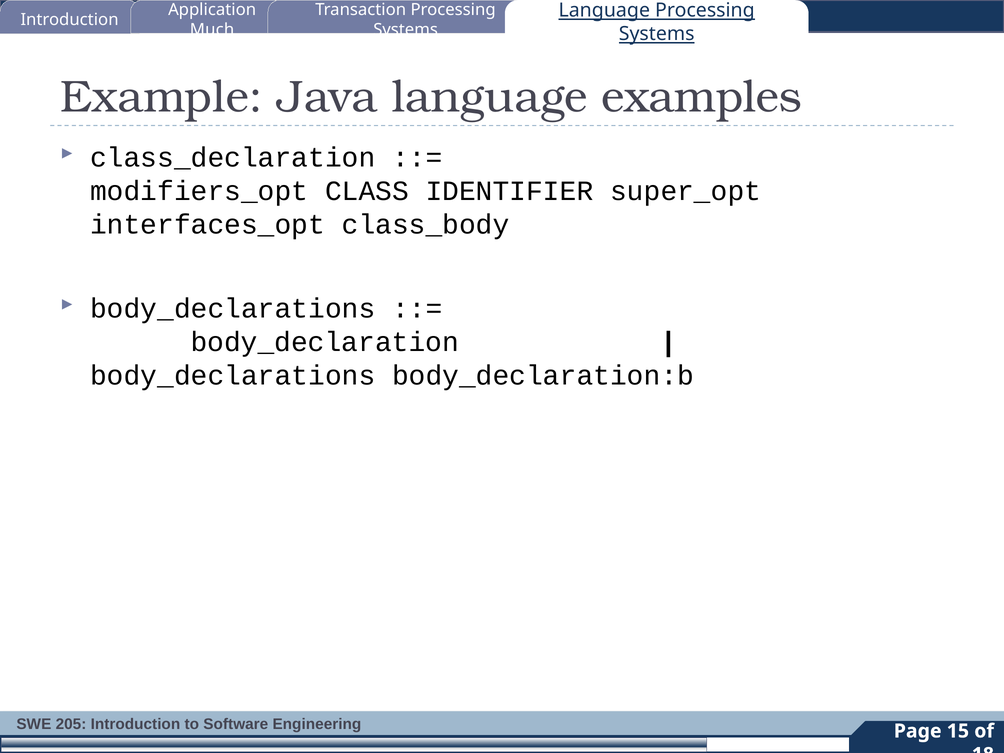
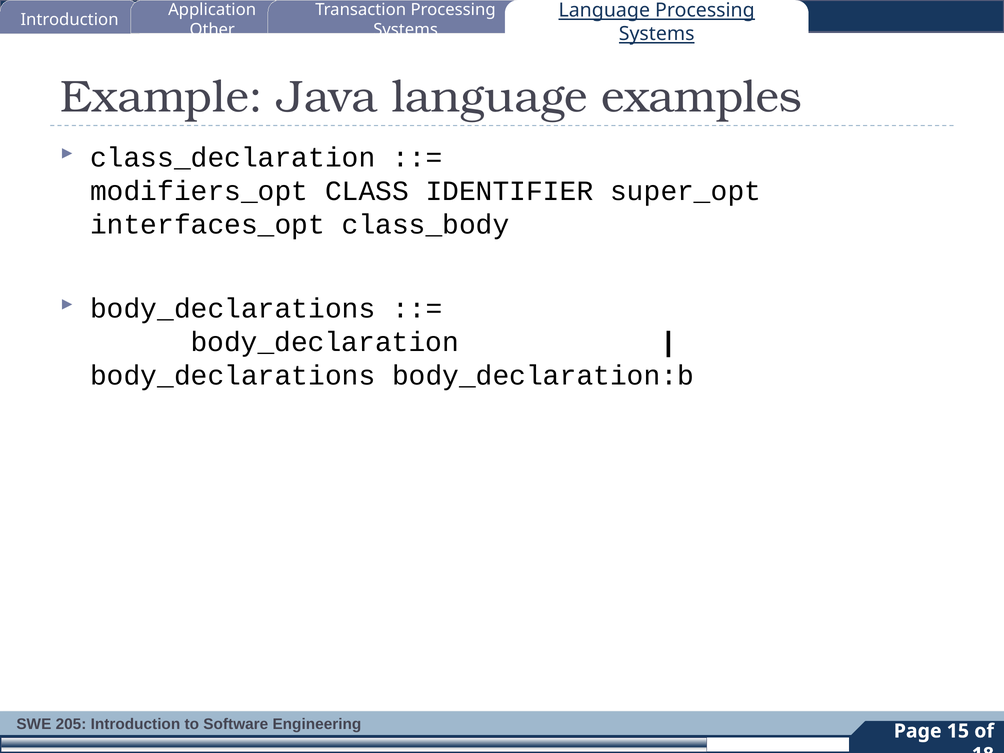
Much: Much -> Other (212, 30)
